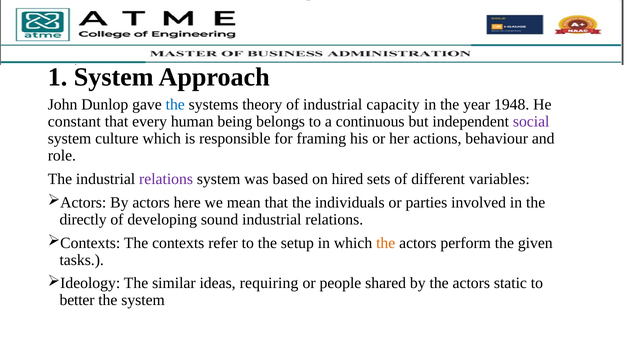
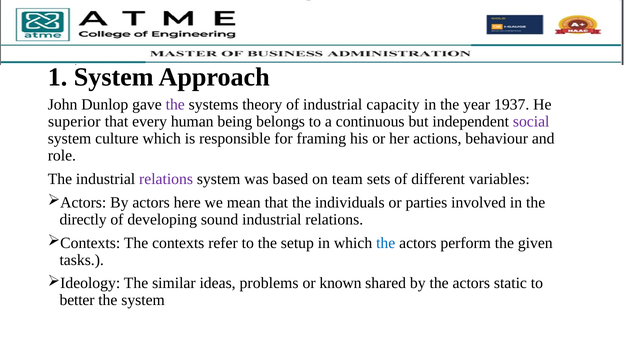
the colour: blue -> purple (175, 105)
1948: 1948 -> 1937 (512, 105)
constant: constant -> superior (74, 122)
hired: hired -> team (347, 179)
the colour: orange -> blue (386, 243)
requiring: requiring -> problems (269, 283)
people: people -> known (340, 283)
